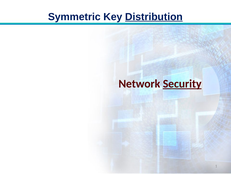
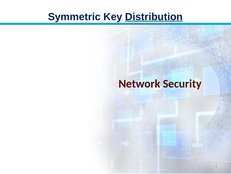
Security underline: present -> none (182, 83)
